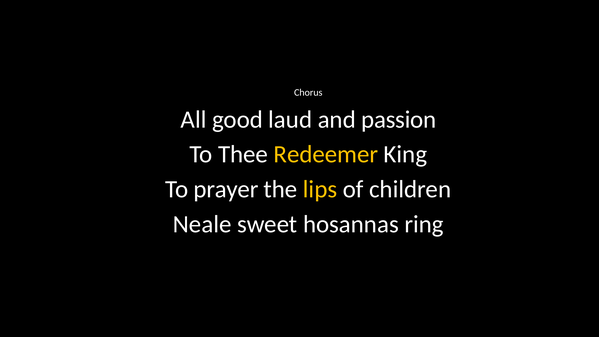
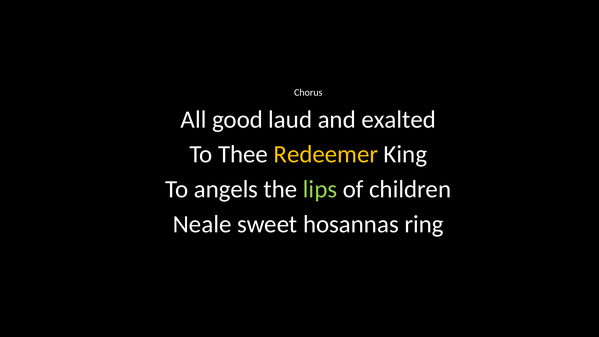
passion: passion -> exalted (399, 119)
prayer: prayer -> angels (226, 189)
lips colour: yellow -> light green (320, 189)
